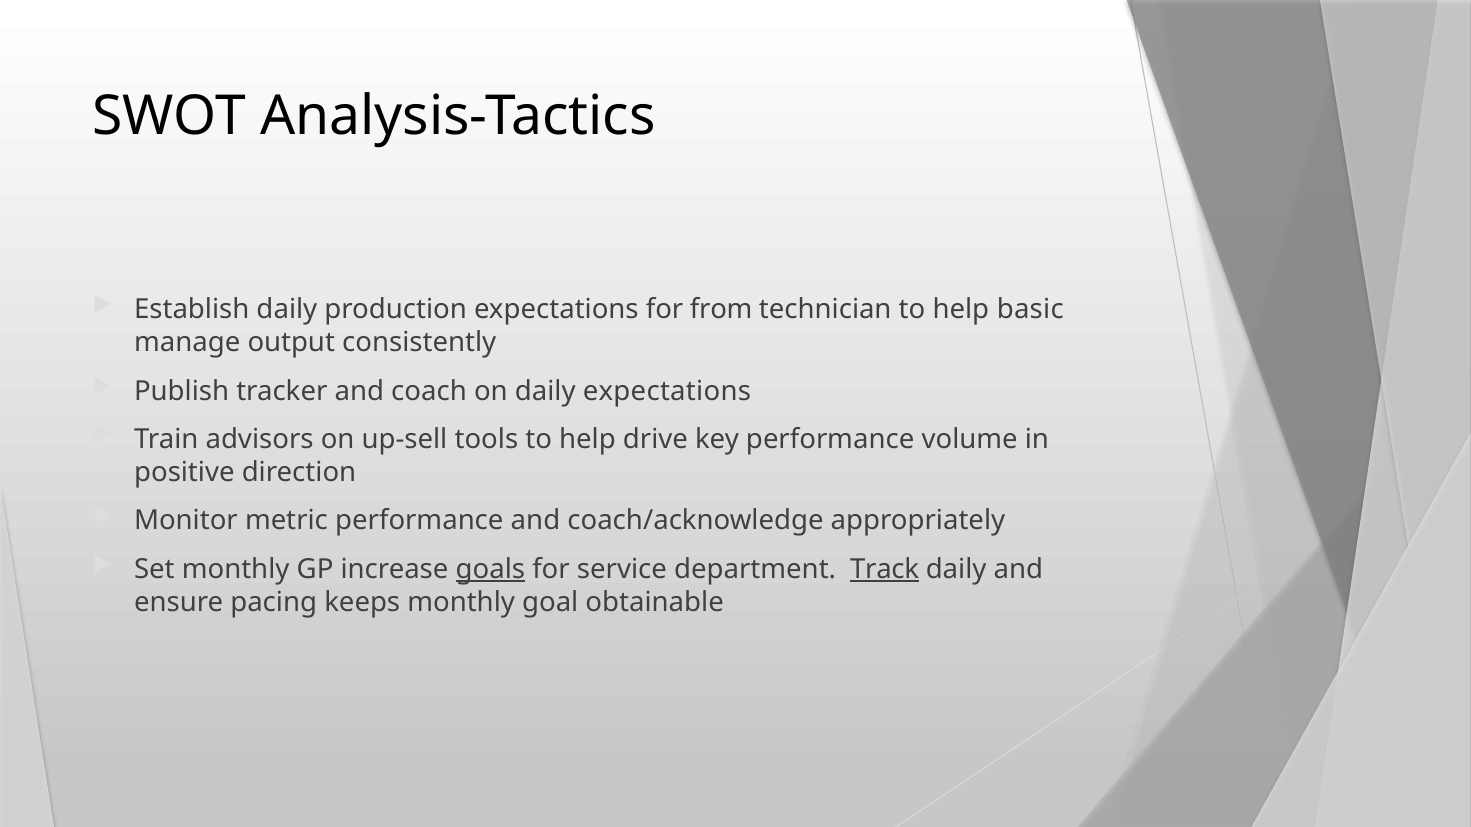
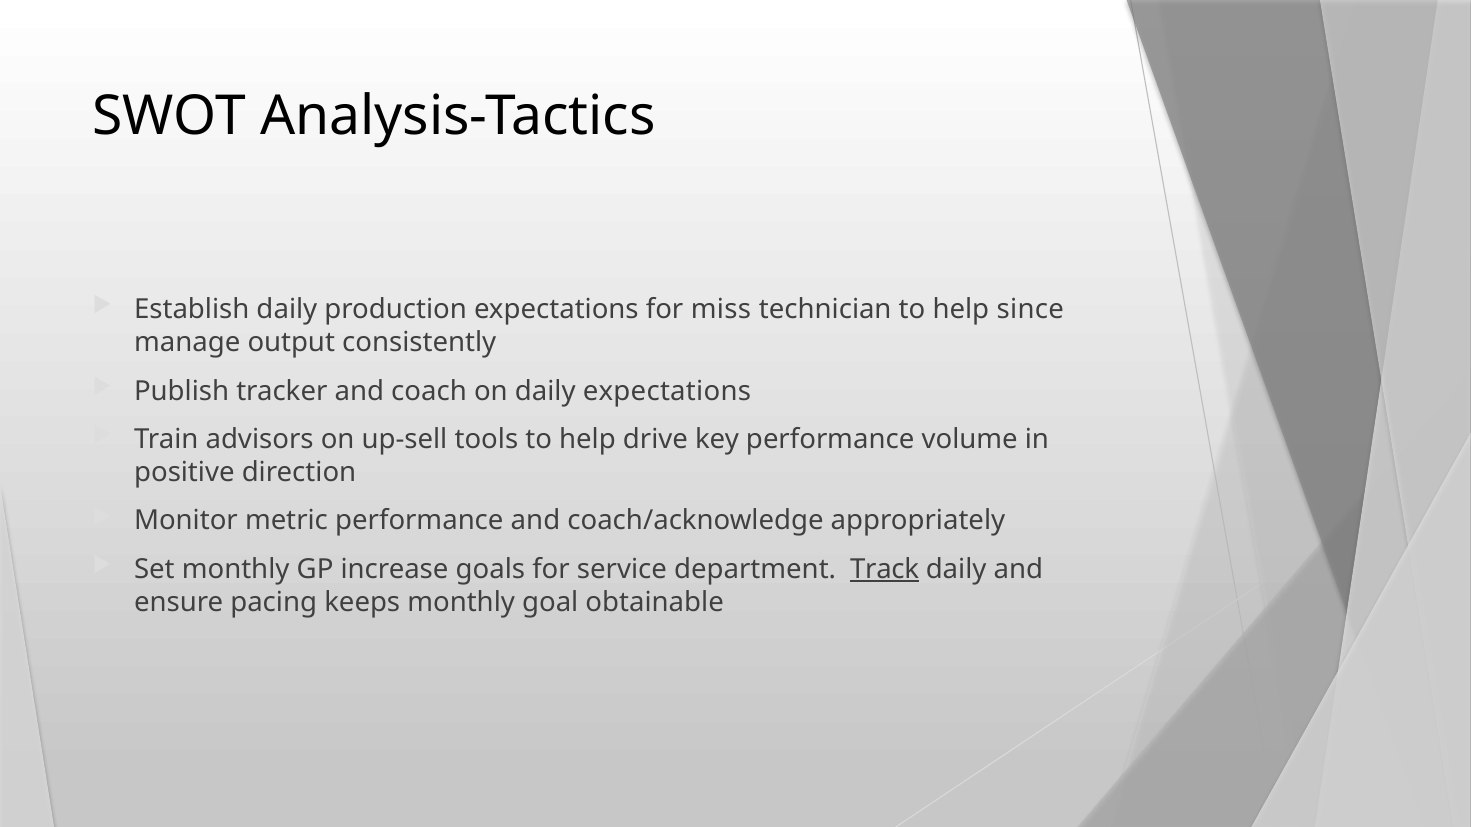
from: from -> miss (721, 310)
basic: basic -> since (1030, 310)
goals underline: present -> none (490, 570)
